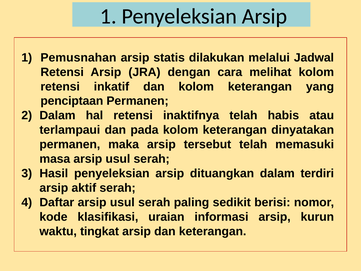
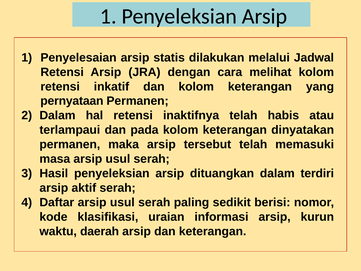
Pemusnahan: Pemusnahan -> Penyelesaian (79, 58)
penciptaan: penciptaan -> pernyataan (72, 101)
tingkat: tingkat -> daerah (100, 231)
